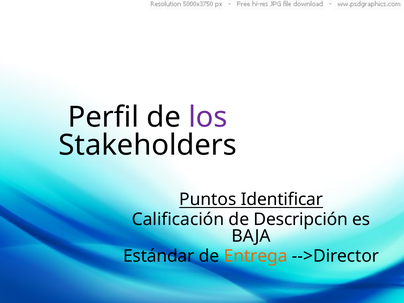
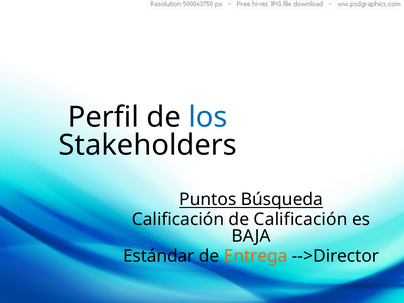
los colour: purple -> blue (208, 117)
Identificar: Identificar -> Búsqueda (282, 199)
de Descripción: Descripción -> Calificación (301, 219)
